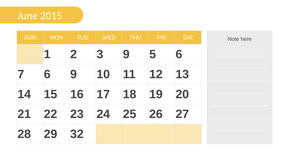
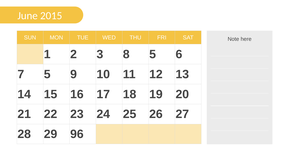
3 9: 9 -> 8 (126, 54)
7 6: 6 -> 5 (47, 74)
32: 32 -> 96 (77, 134)
